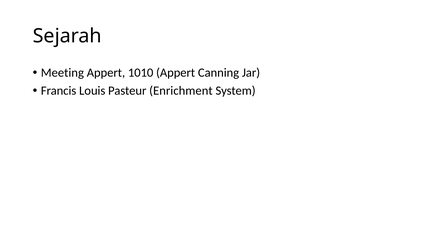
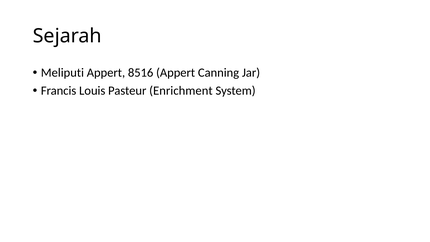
Meeting: Meeting -> Meliputi (62, 73)
1010: 1010 -> 8516 (141, 73)
